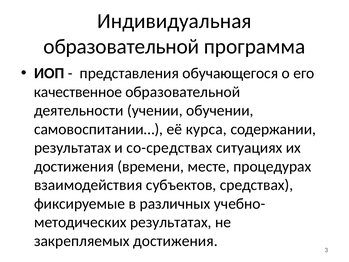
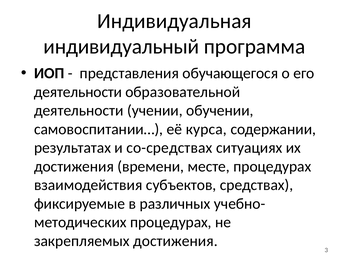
образовательной: образовательной -> индивидуальный (121, 47)
качественное: качественное -> деятельности (78, 92)
результатах: результатах -> процедурах (171, 222)
